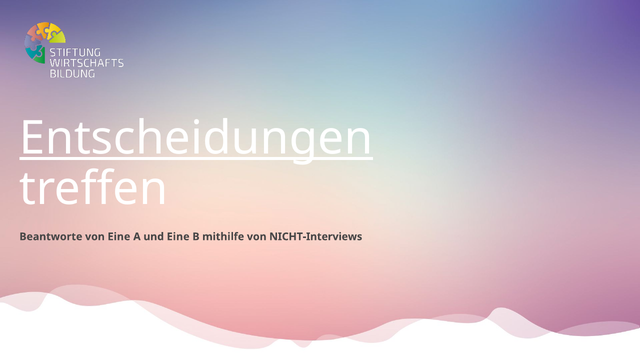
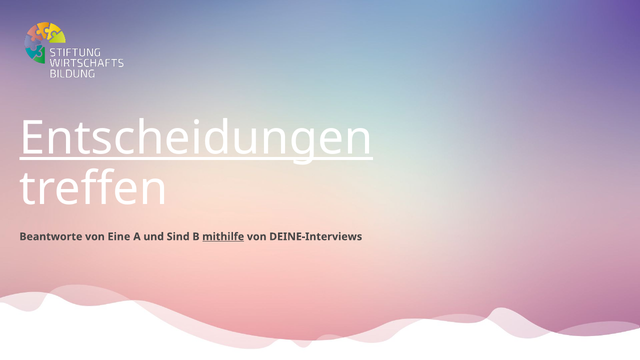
und Eine: Eine -> Sind (178, 237)
mithilfe underline: none -> present (223, 237)
NICHT-Interviews: NICHT-Interviews -> DEINE-Interviews (316, 237)
